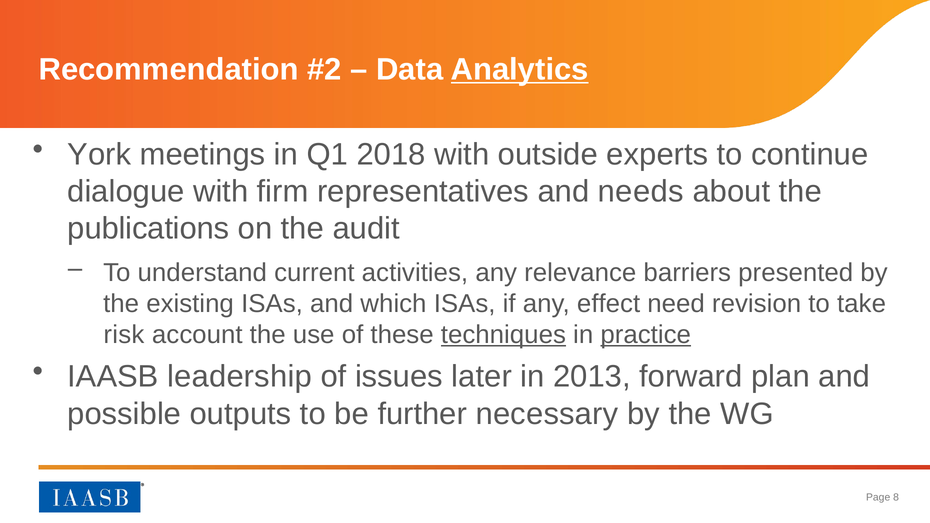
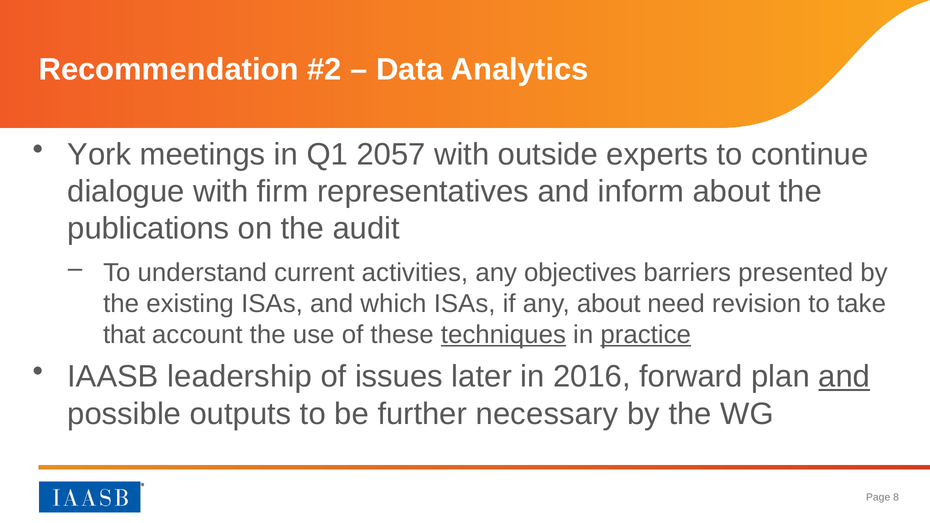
Analytics underline: present -> none (520, 69)
2018: 2018 -> 2057 (391, 154)
needs: needs -> inform (641, 192)
relevance: relevance -> objectives (580, 273)
any effect: effect -> about (609, 304)
risk: risk -> that (124, 335)
2013: 2013 -> 2016 (592, 377)
and underline: none -> present (844, 377)
